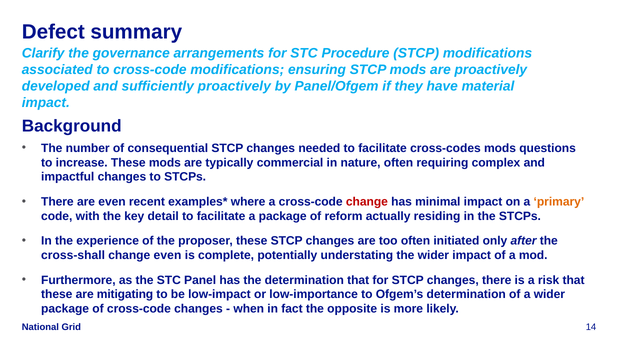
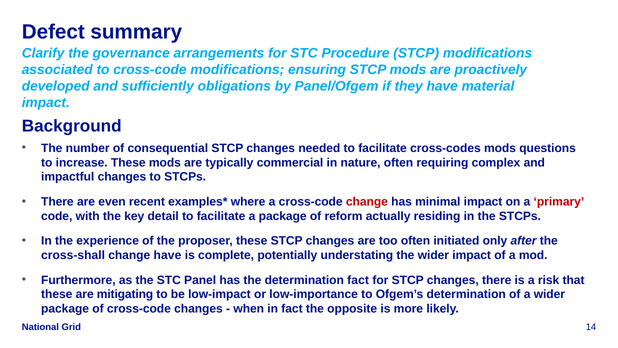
sufficiently proactively: proactively -> obligations (234, 86)
primary colour: orange -> red (559, 202)
change even: even -> have (167, 255)
determination that: that -> fact (358, 280)
